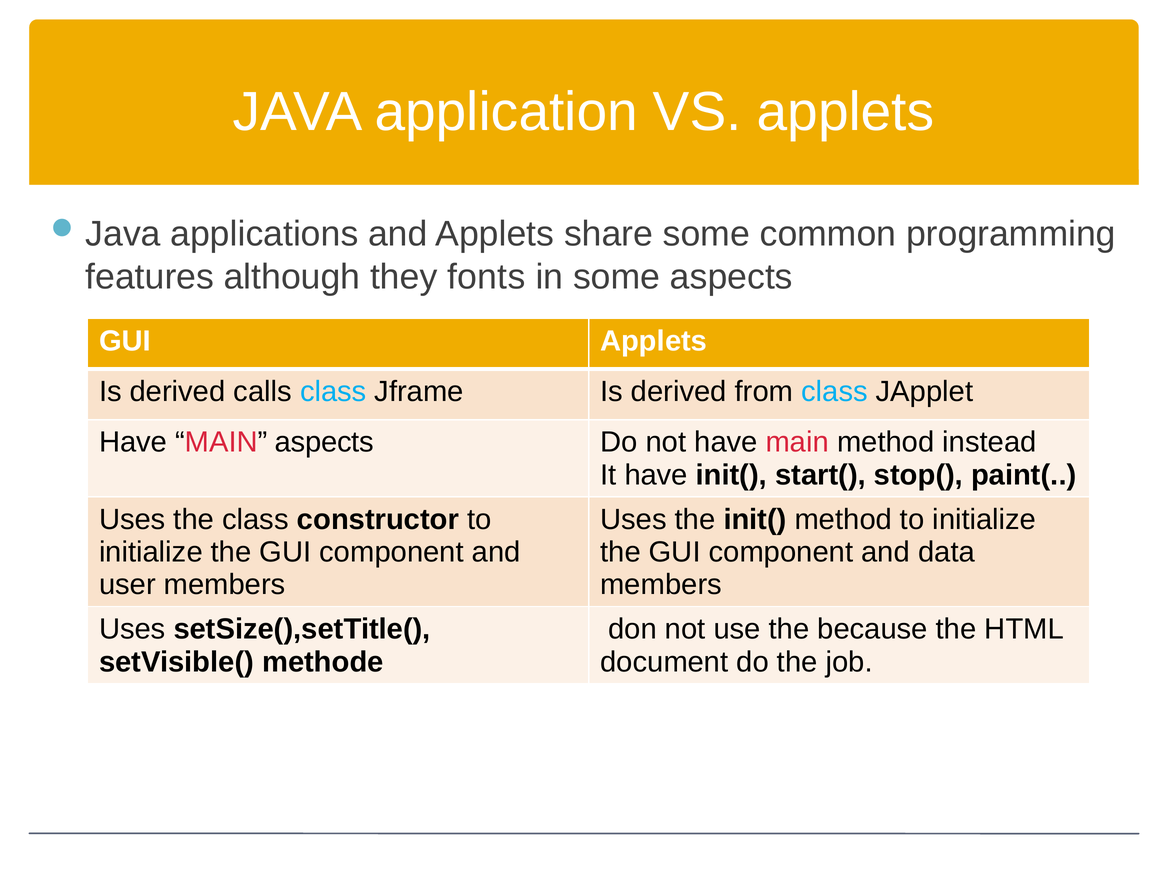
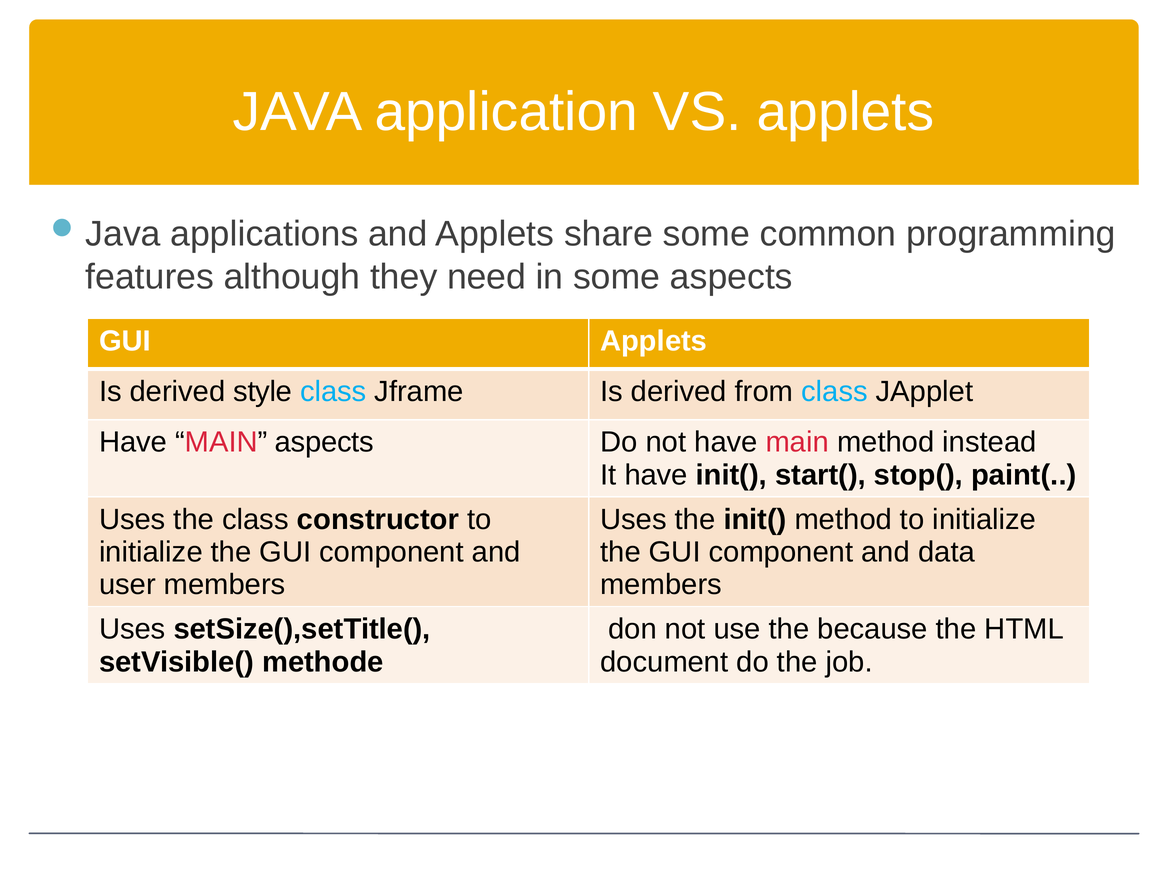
fonts: fonts -> need (487, 277)
calls: calls -> style (263, 392)
